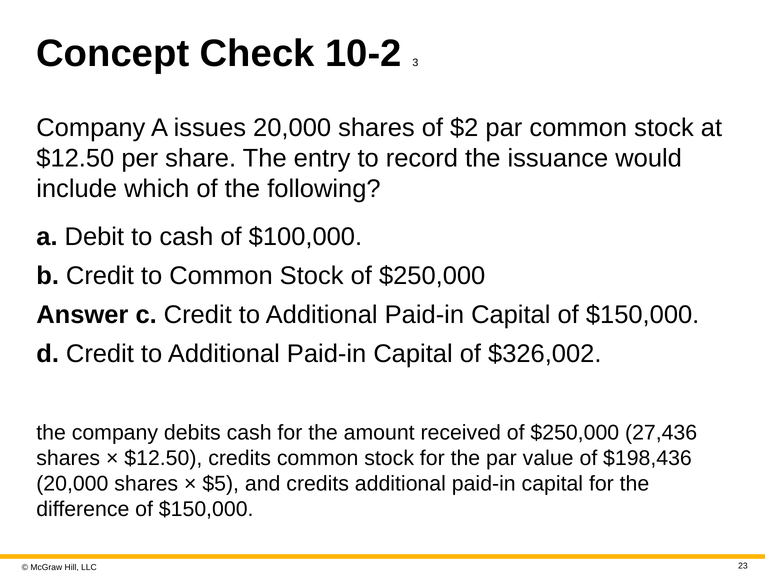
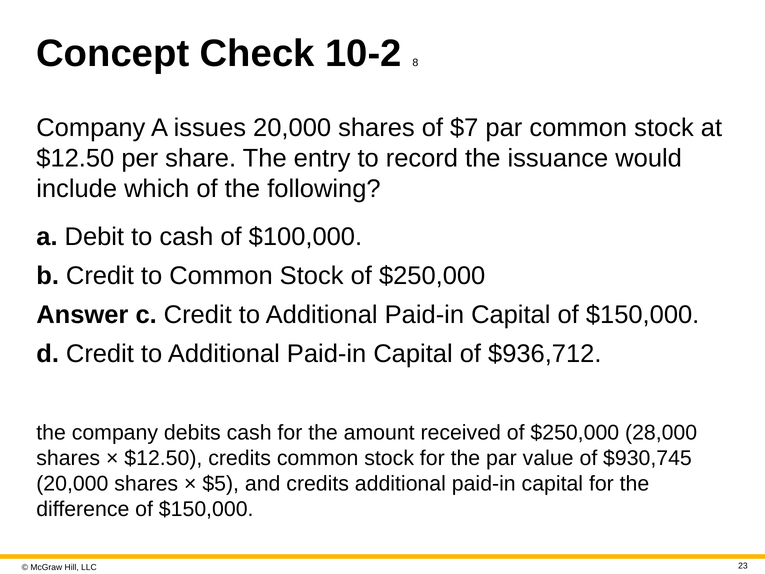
3: 3 -> 8 (415, 63)
$2: $2 -> $7 (464, 128)
$326,002: $326,002 -> $936,712 (545, 354)
27,436: 27,436 -> 28,000 (661, 432)
$198,436: $198,436 -> $930,745 (647, 458)
